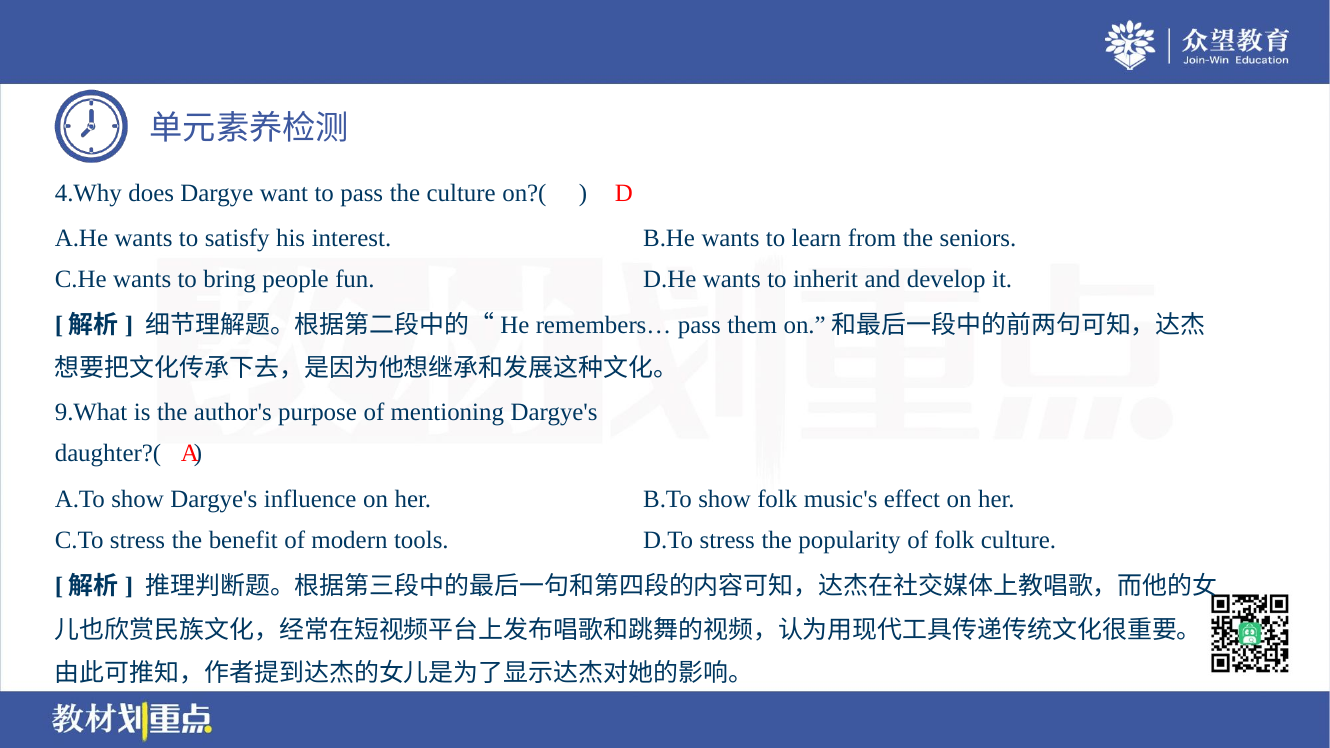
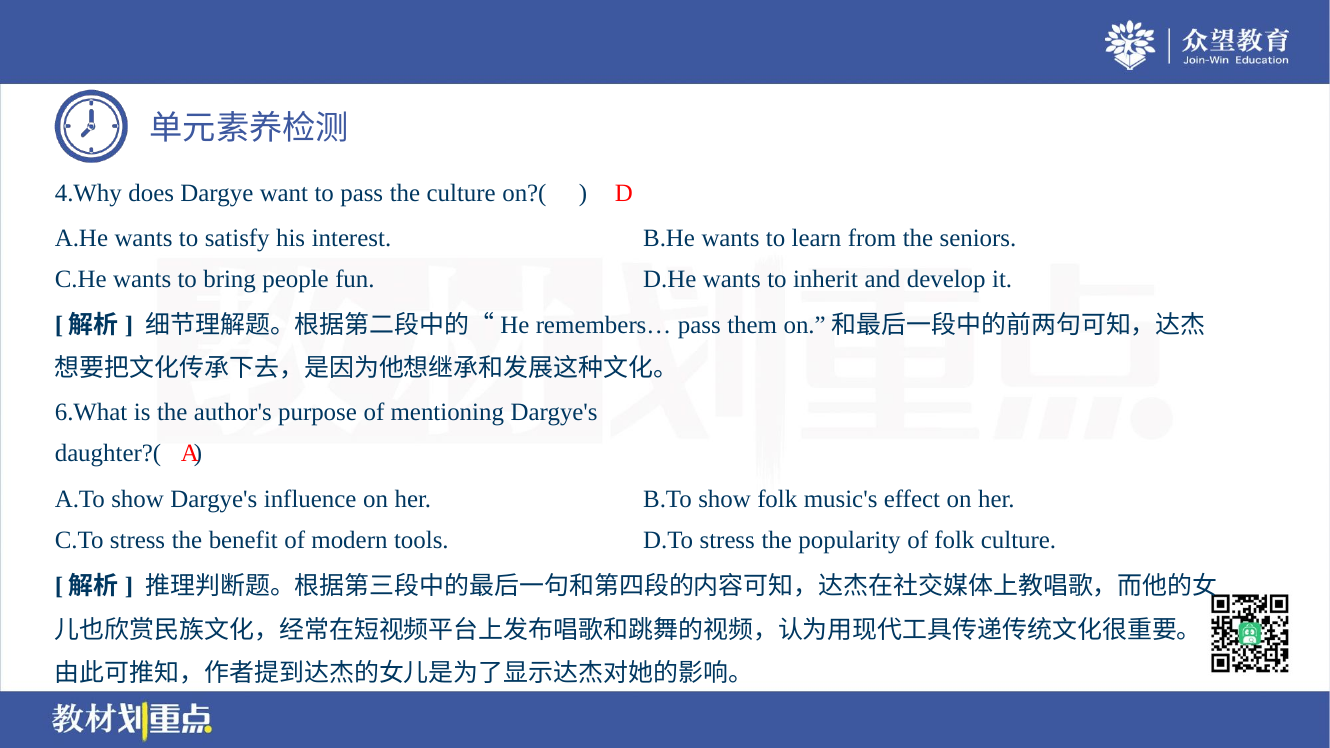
9.What: 9.What -> 6.What (91, 412)
